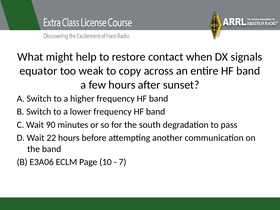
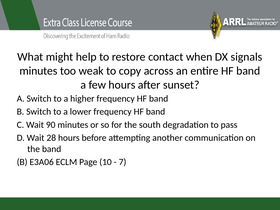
equator: equator -> minutes (38, 71)
22: 22 -> 28 (51, 138)
